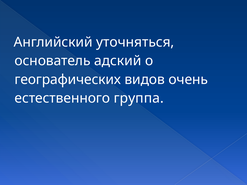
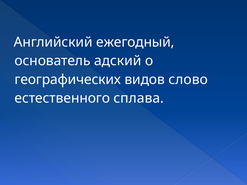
уточняться: уточняться -> ежегодный (135, 42)
очень: очень -> слово (188, 80)
группа: группа -> сплава (139, 98)
